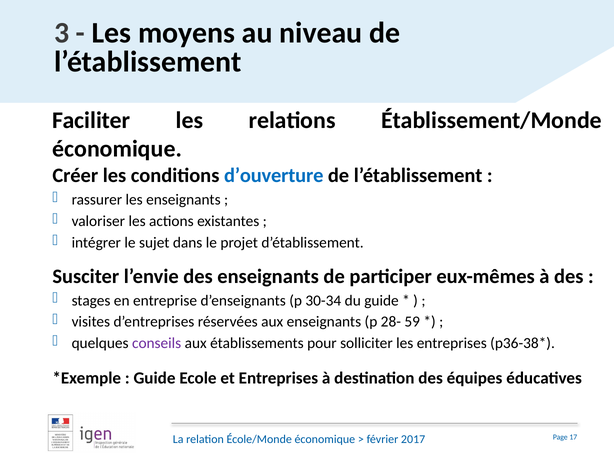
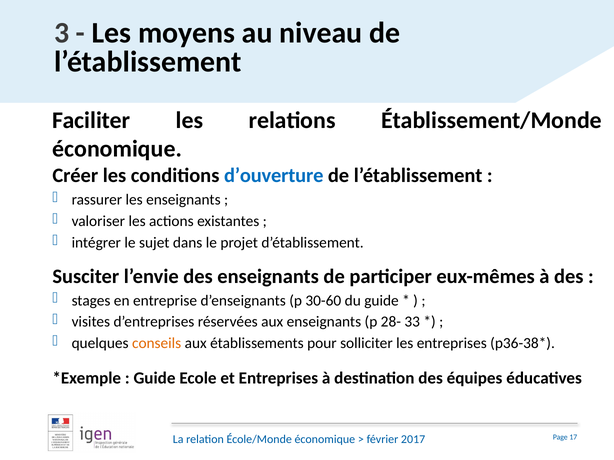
30-34: 30-34 -> 30-60 (323, 301)
59: 59 -> 33 (412, 322)
conseils colour: purple -> orange (157, 344)
